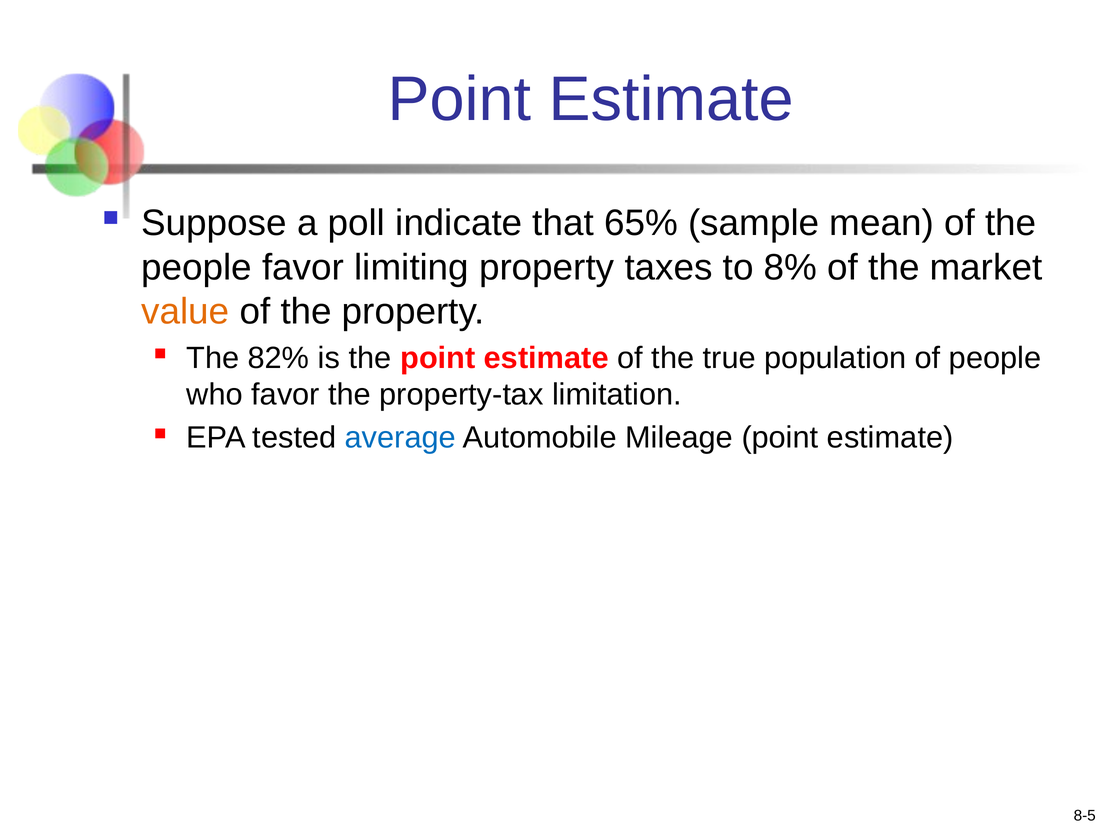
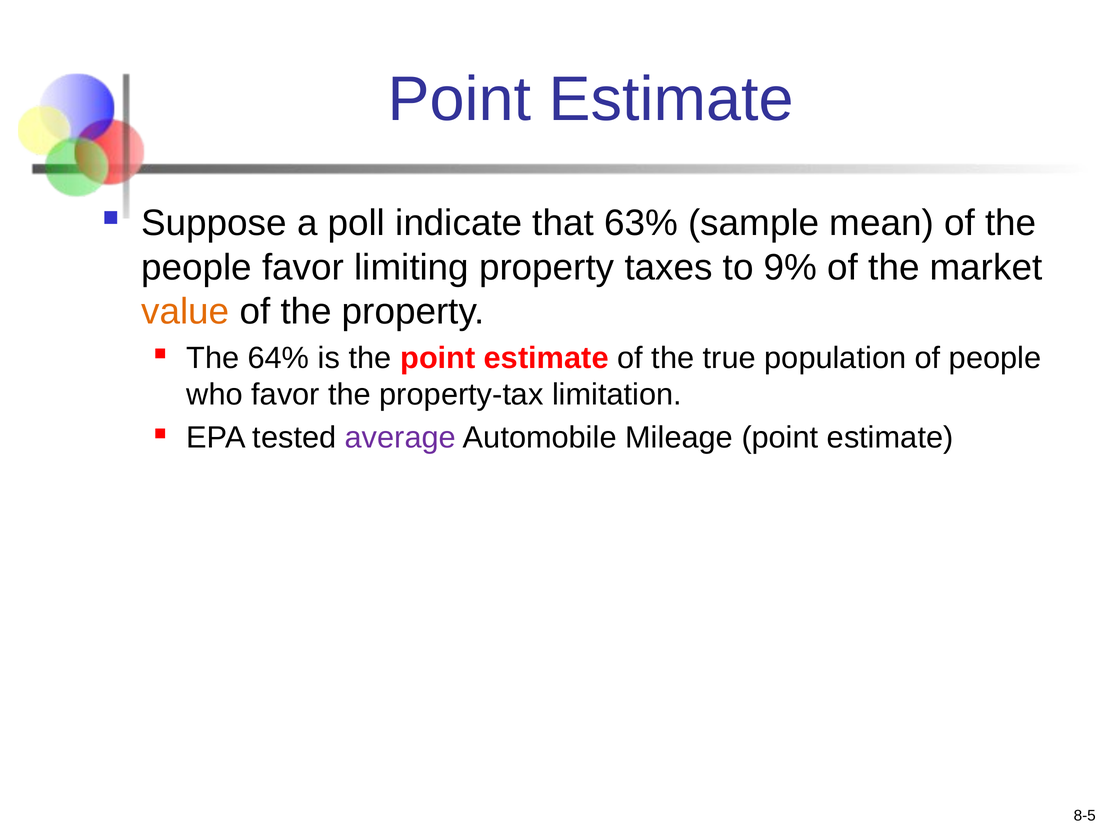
65%: 65% -> 63% (641, 223)
8%: 8% -> 9% (790, 268)
82%: 82% -> 64% (279, 358)
average colour: blue -> purple (400, 438)
